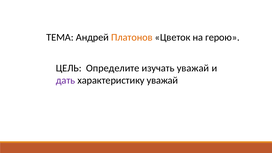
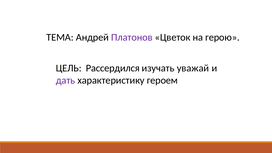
Платонов colour: orange -> purple (132, 37)
Определите: Определите -> Рассердился (113, 68)
характеристику уважай: уважай -> героем (162, 80)
